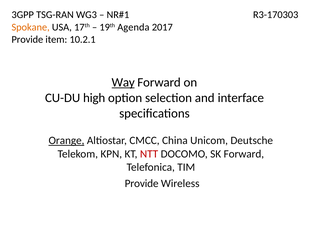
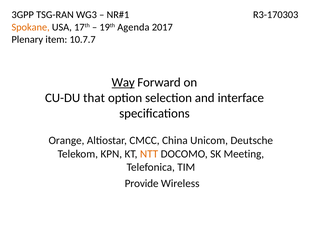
Provide: Provide -> Plenary (27, 39)
10.2.1: 10.2.1 -> 10.7.7 (83, 39)
high: high -> that (94, 98)
Orange underline: present -> none (66, 140)
NTT colour: red -> orange (149, 154)
SK Forward: Forward -> Meeting (244, 154)
